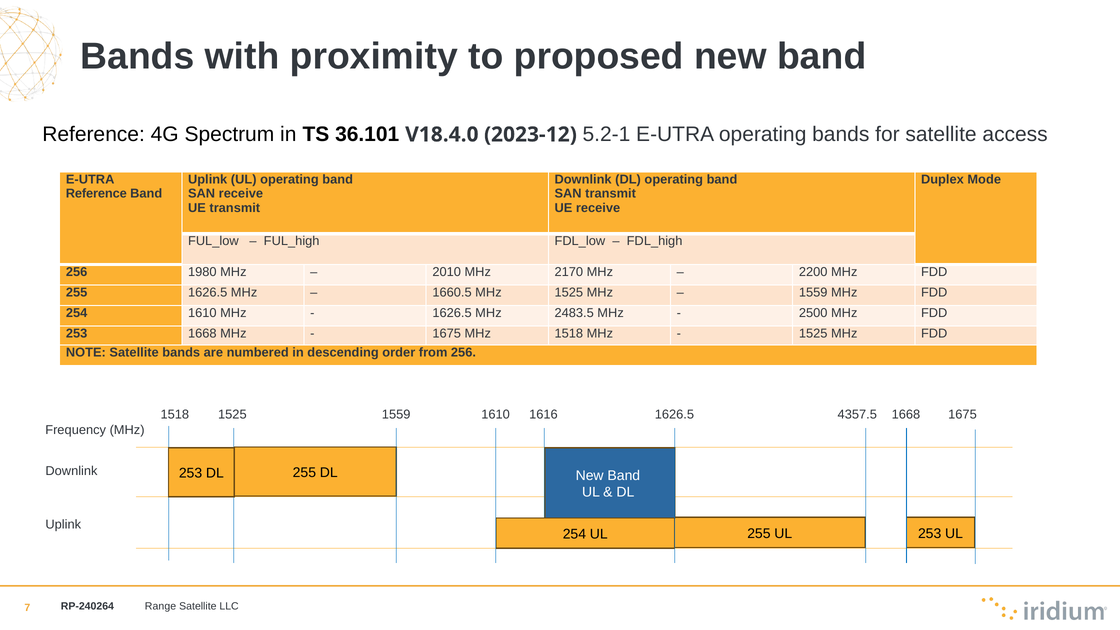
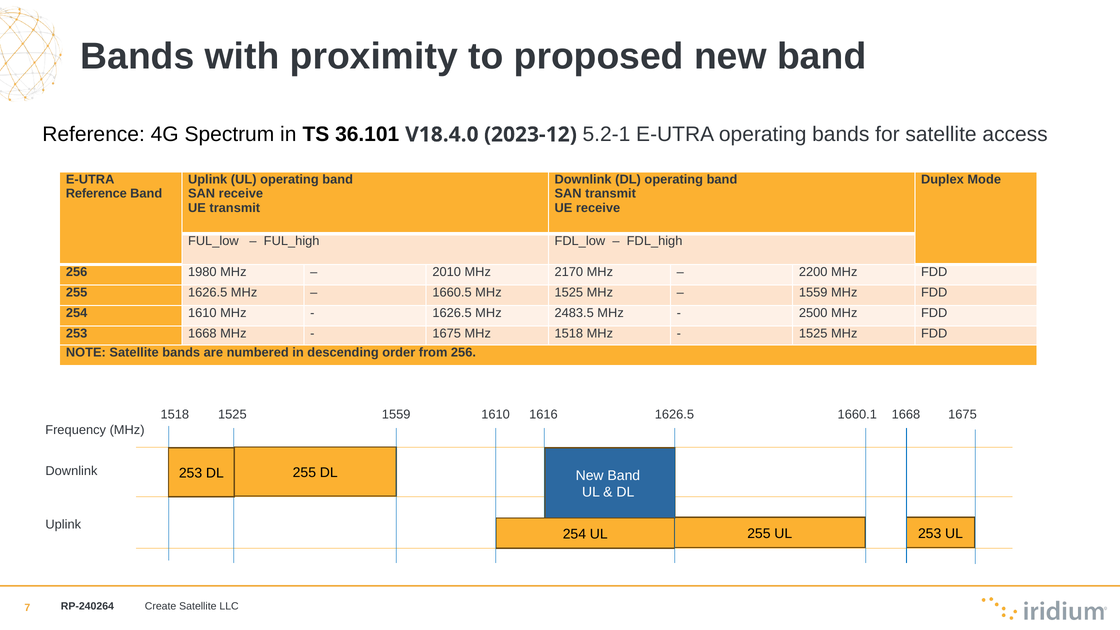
4357.5: 4357.5 -> 1660.1 (857, 415)
Range: Range -> Create (161, 606)
